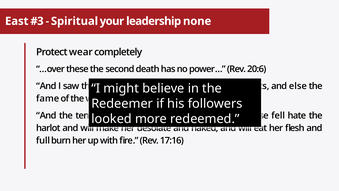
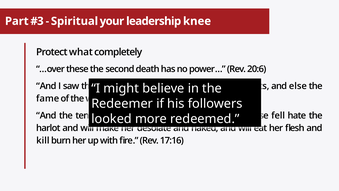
East: East -> Part (17, 21)
none: none -> knee (197, 21)
wear: wear -> what (81, 52)
full: full -> kill (43, 141)
